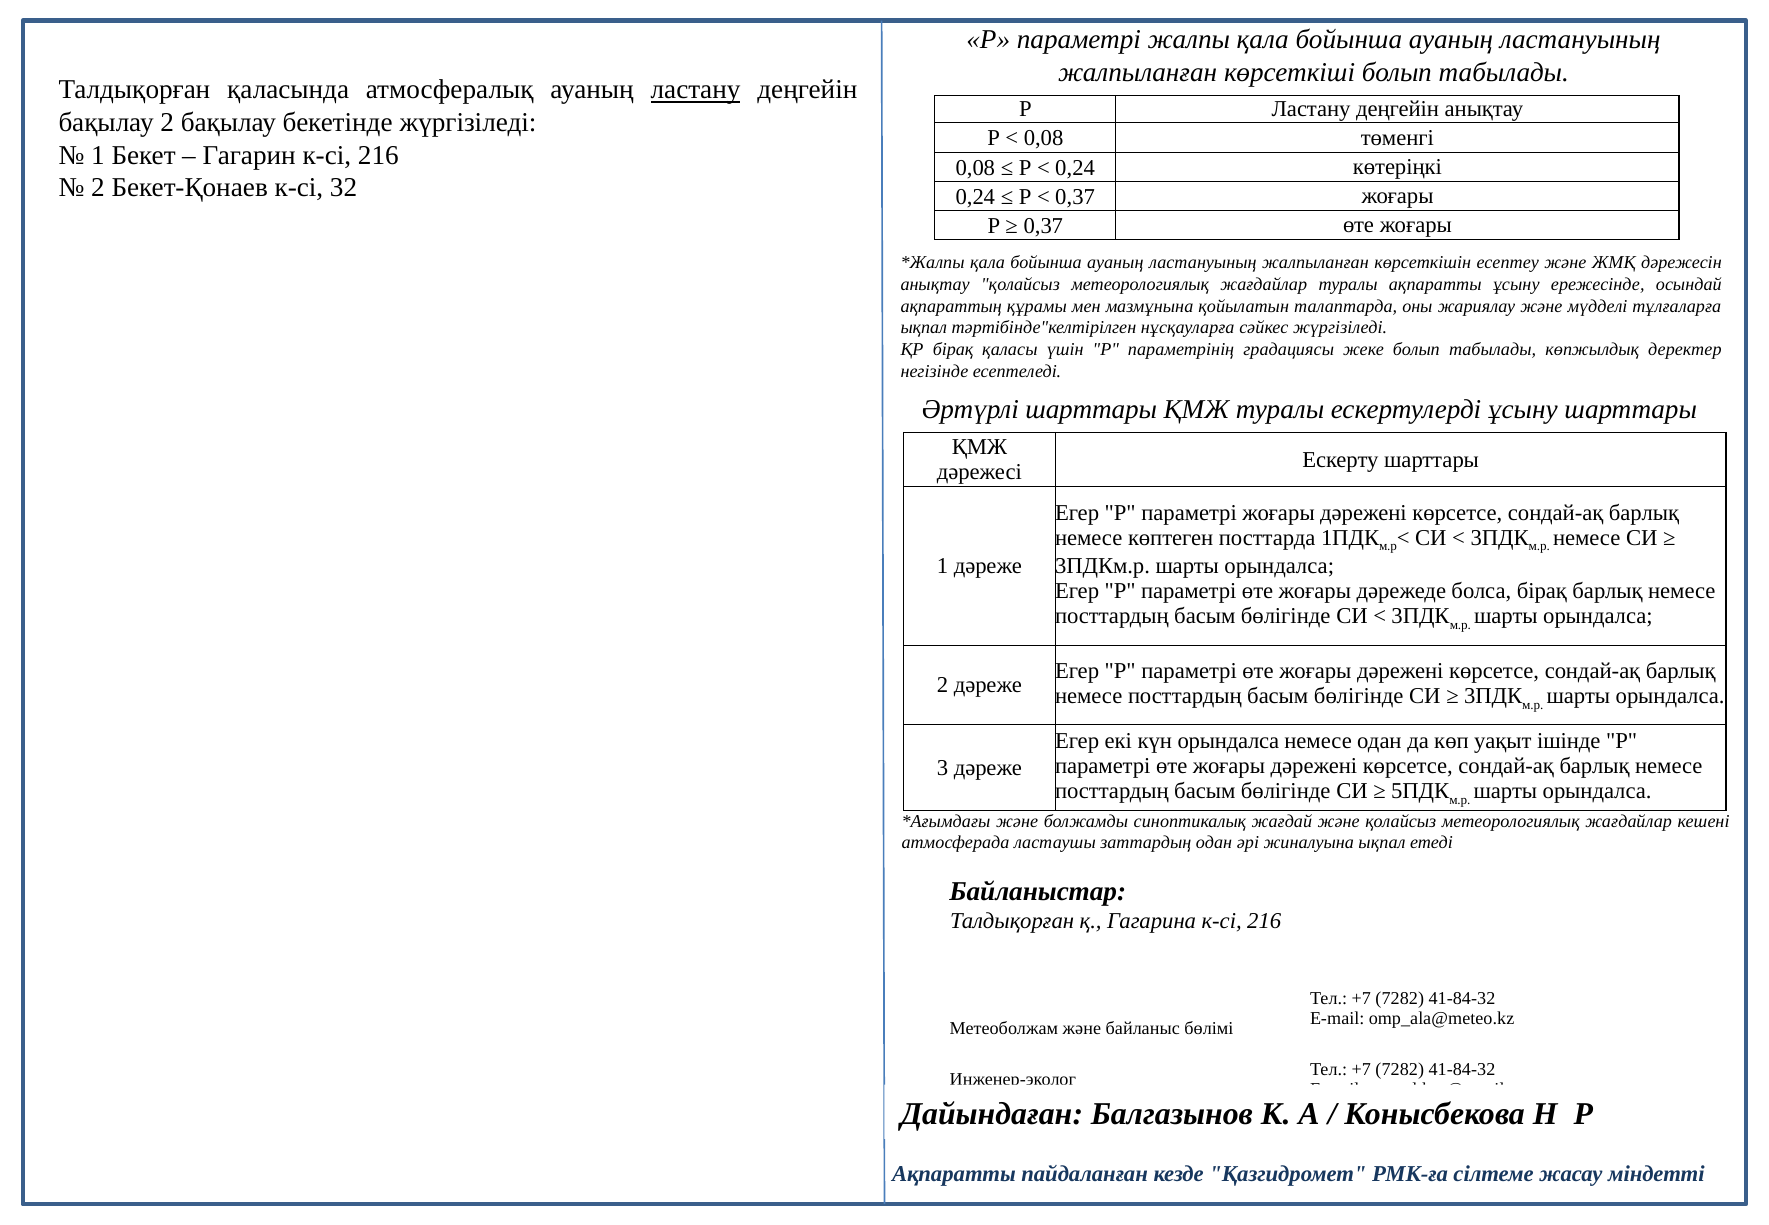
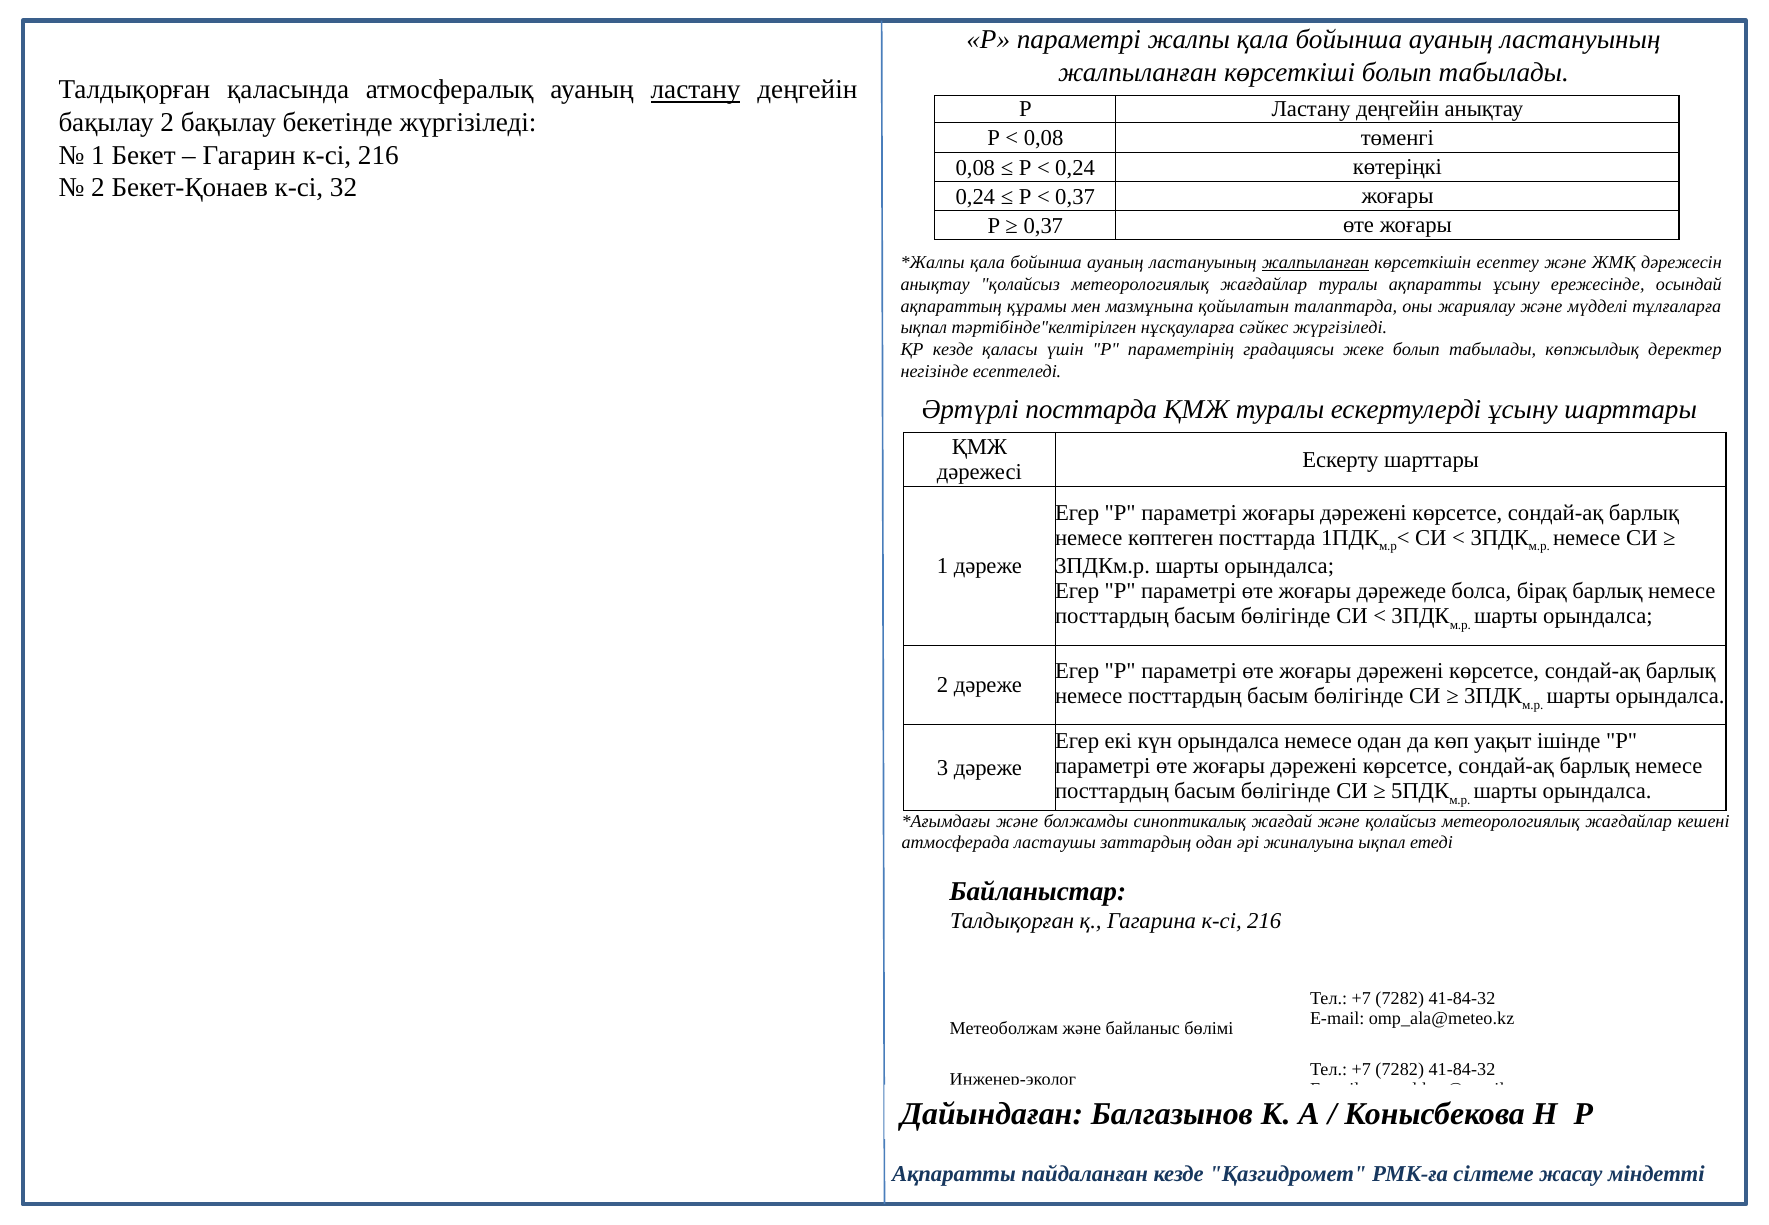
жалпыланған underline: none -> present (1315, 262)
ҚР бірақ: бірақ -> кезде (953, 349)
Әртүрлі шарттары: шарттары -> посттарда (1091, 409)
